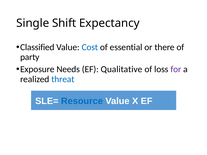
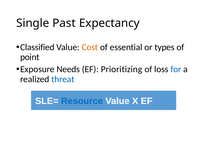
Shift: Shift -> Past (64, 23)
Cost colour: blue -> orange (90, 47)
there: there -> types (165, 47)
party: party -> point (30, 57)
Qualitative: Qualitative -> Prioritizing (122, 69)
for colour: purple -> blue (176, 69)
